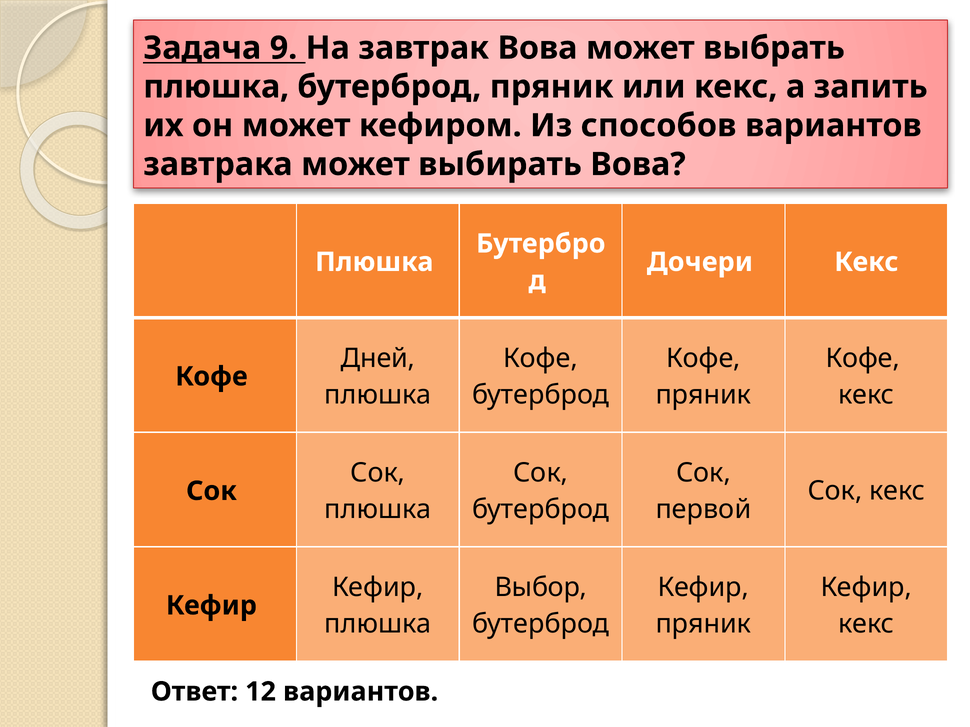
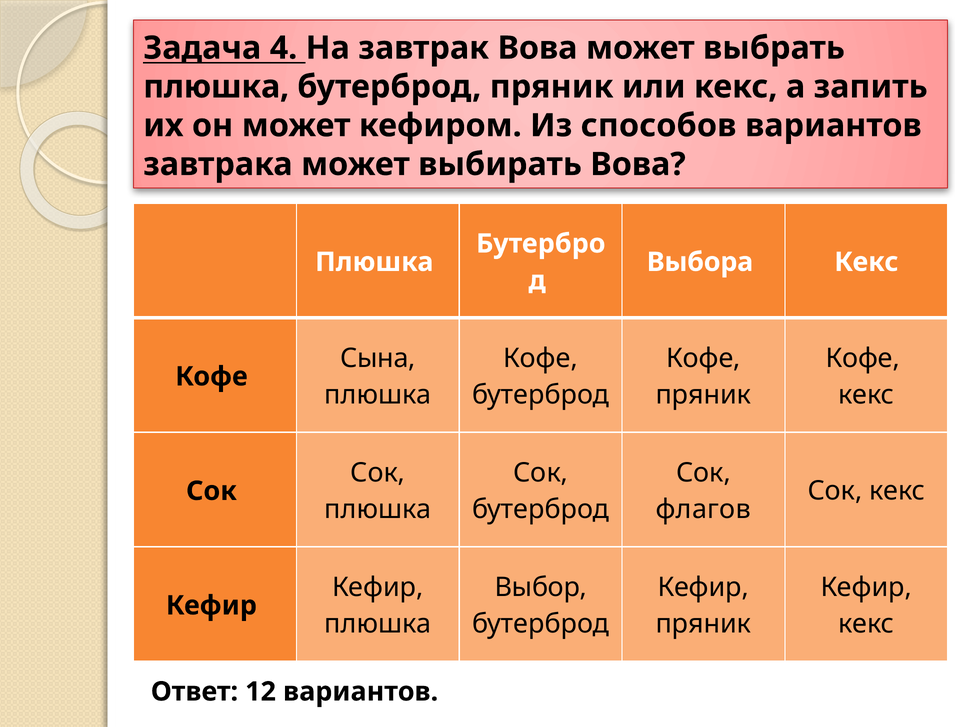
9: 9 -> 4 (284, 48)
Дочери: Дочери -> Выбора (700, 262)
Дней: Дней -> Сына (378, 358)
первой: первой -> флагов (703, 510)
